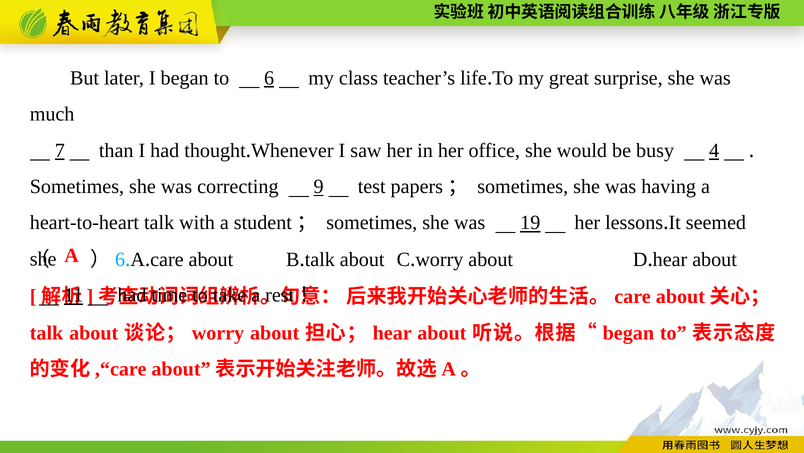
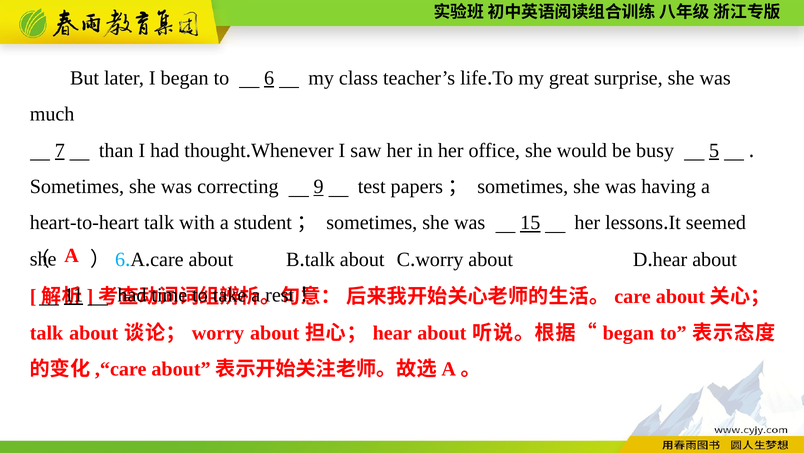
4: 4 -> 5 (714, 150)
19: 19 -> 15 (530, 223)
